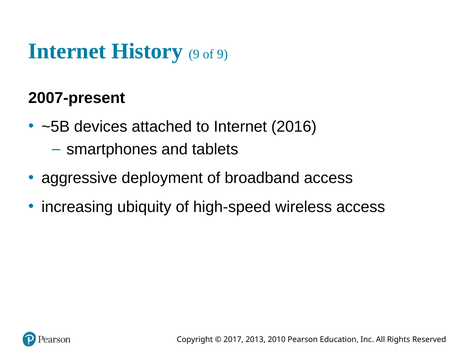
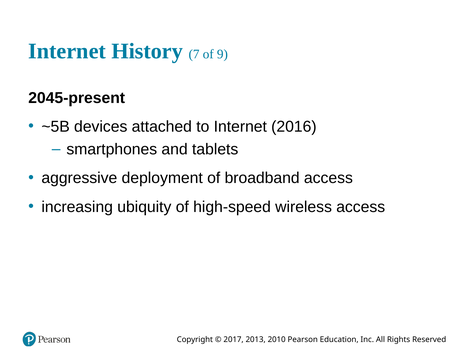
History 9: 9 -> 7 (194, 54)
2007-present: 2007-present -> 2045-present (77, 98)
